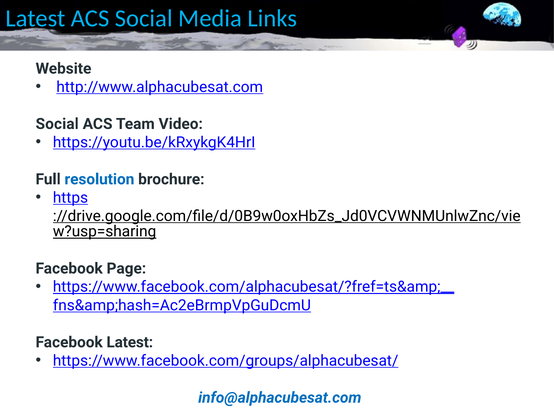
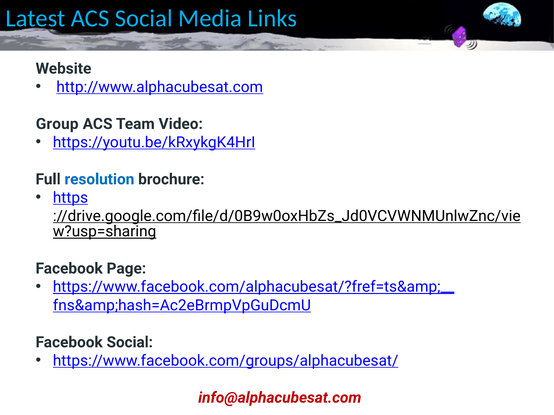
Social: Social -> Group (57, 124)
Facebook Latest: Latest -> Social (130, 343)
info@alphacubesat.com colour: blue -> red (280, 398)
